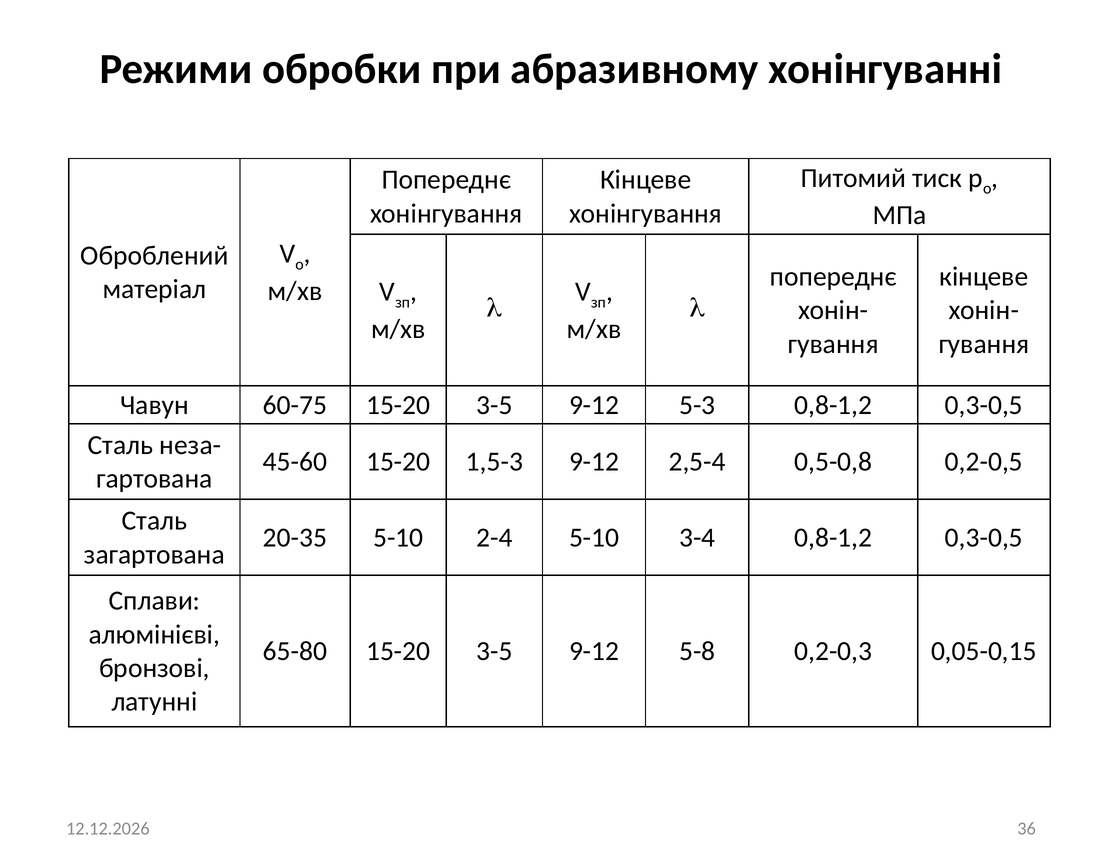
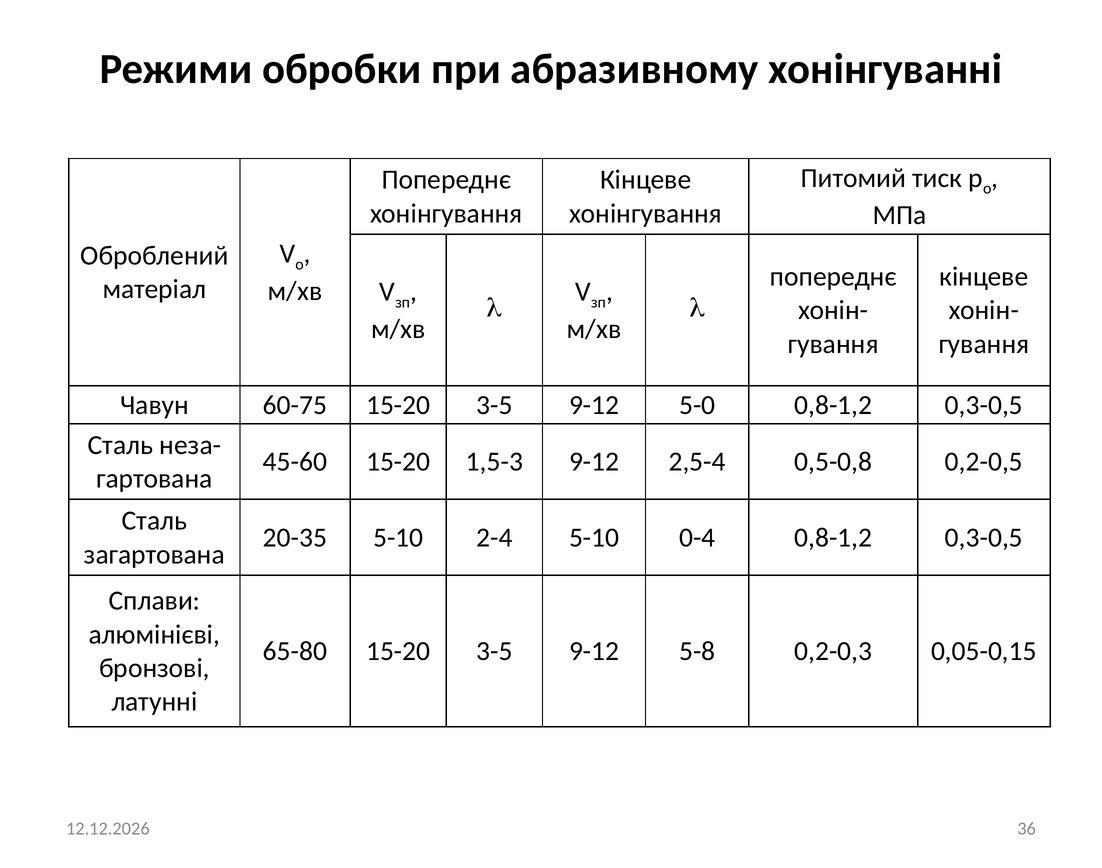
5-3: 5-3 -> 5-0 (697, 405)
3-4: 3-4 -> 0-4 (697, 537)
